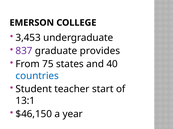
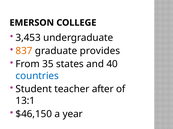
837 colour: purple -> orange (24, 51)
75: 75 -> 35 (48, 64)
start: start -> after (103, 90)
